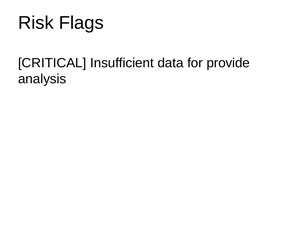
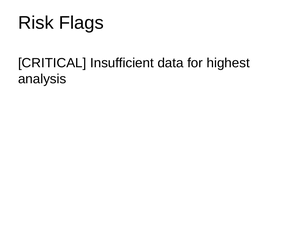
provide: provide -> highest (228, 63)
